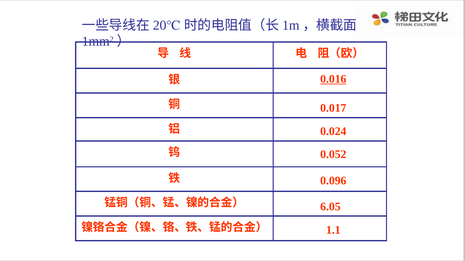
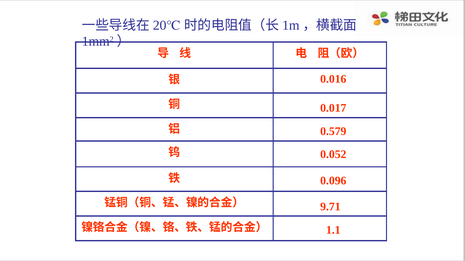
0.016 underline: present -> none (333, 79)
0.024: 0.024 -> 0.579 (333, 132)
6.05: 6.05 -> 9.71 (330, 207)
